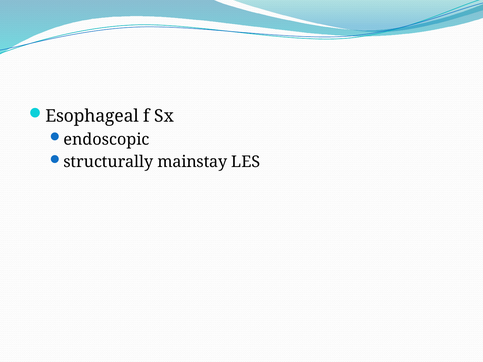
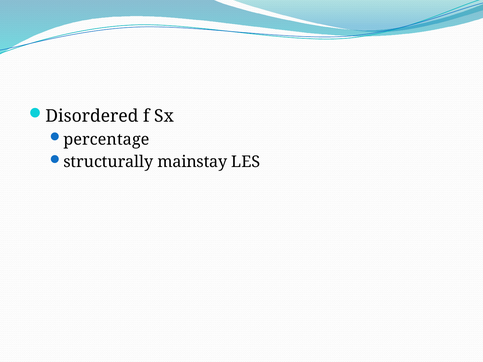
Esophageal: Esophageal -> Disordered (92, 116)
endoscopic: endoscopic -> percentage (106, 140)
